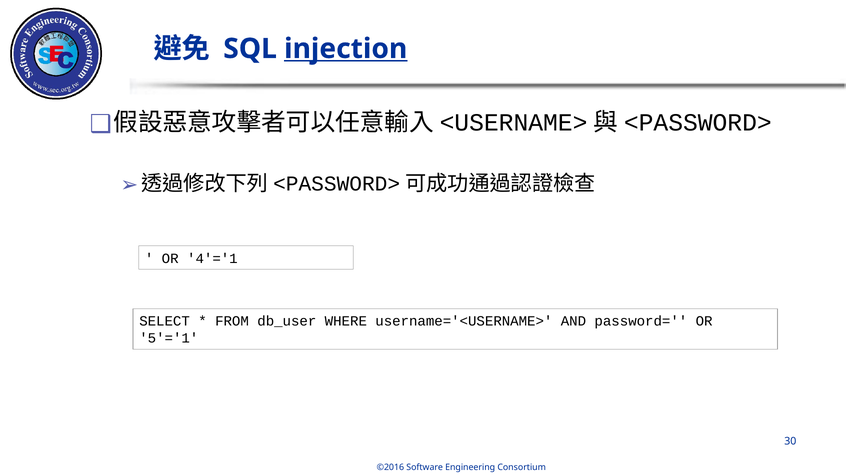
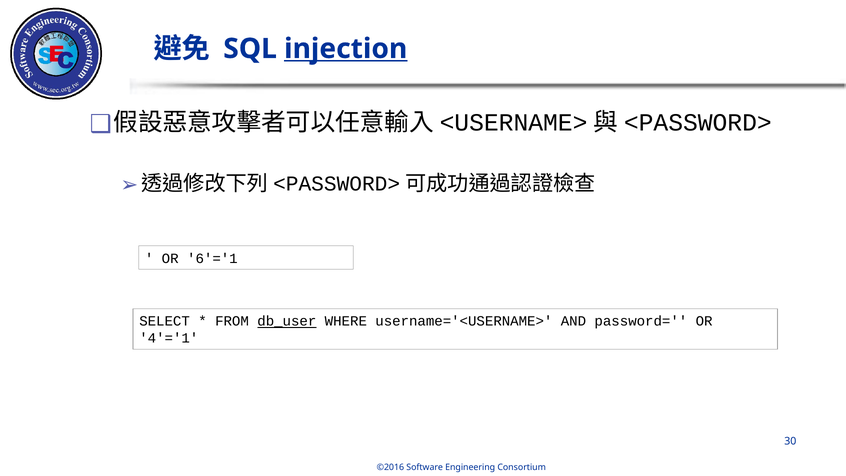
4'='1: 4'='1 -> 6'='1 (212, 258)
db_user underline: none -> present (287, 321)
5'='1: 5'='1 -> 4'='1 (169, 338)
